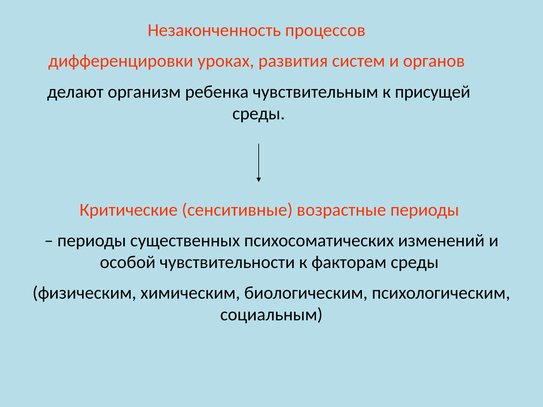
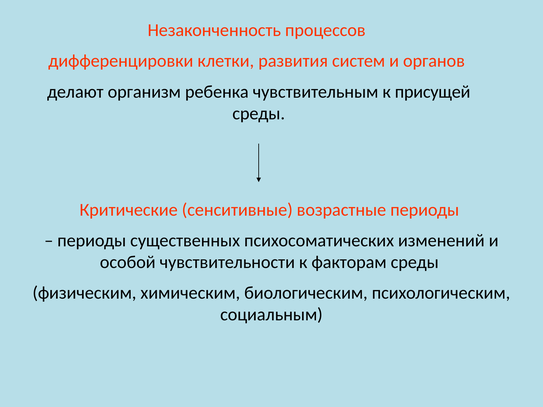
уроках: уроках -> клетки (226, 61)
